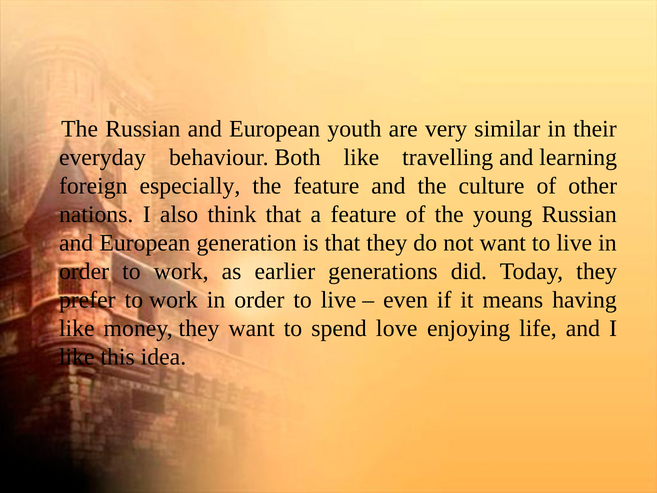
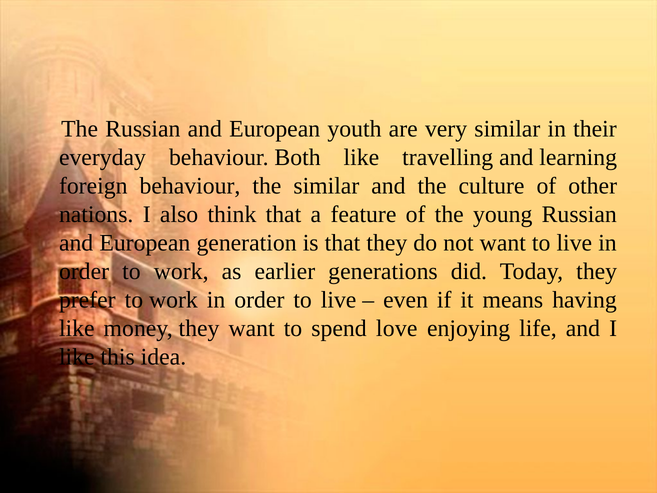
foreign especially: especially -> behaviour (190, 186)
the feature: feature -> similar (326, 186)
